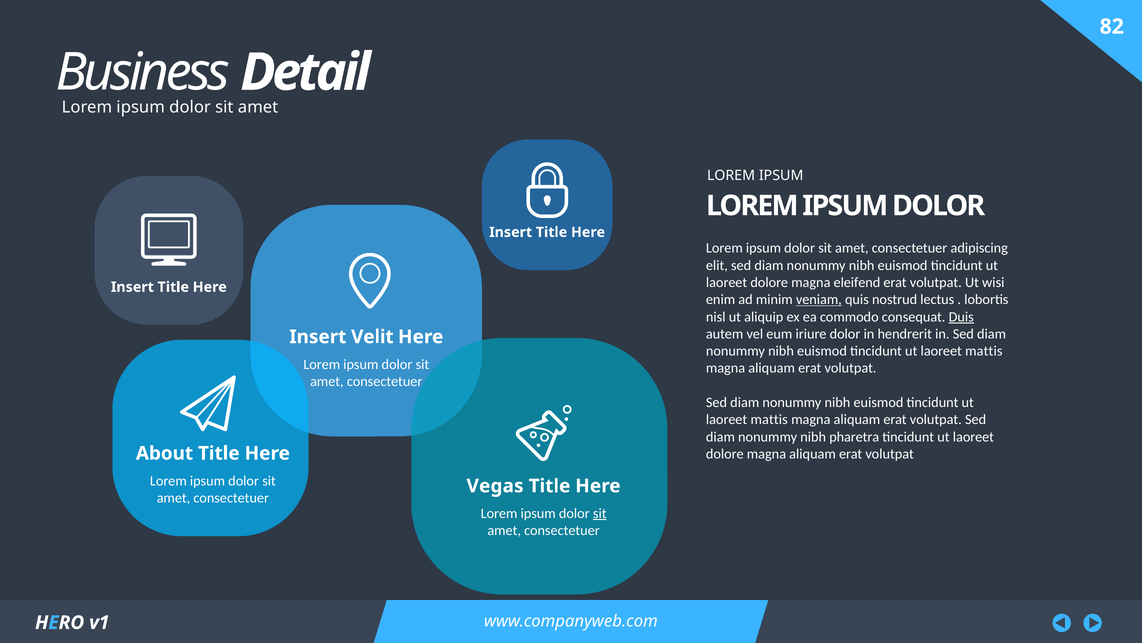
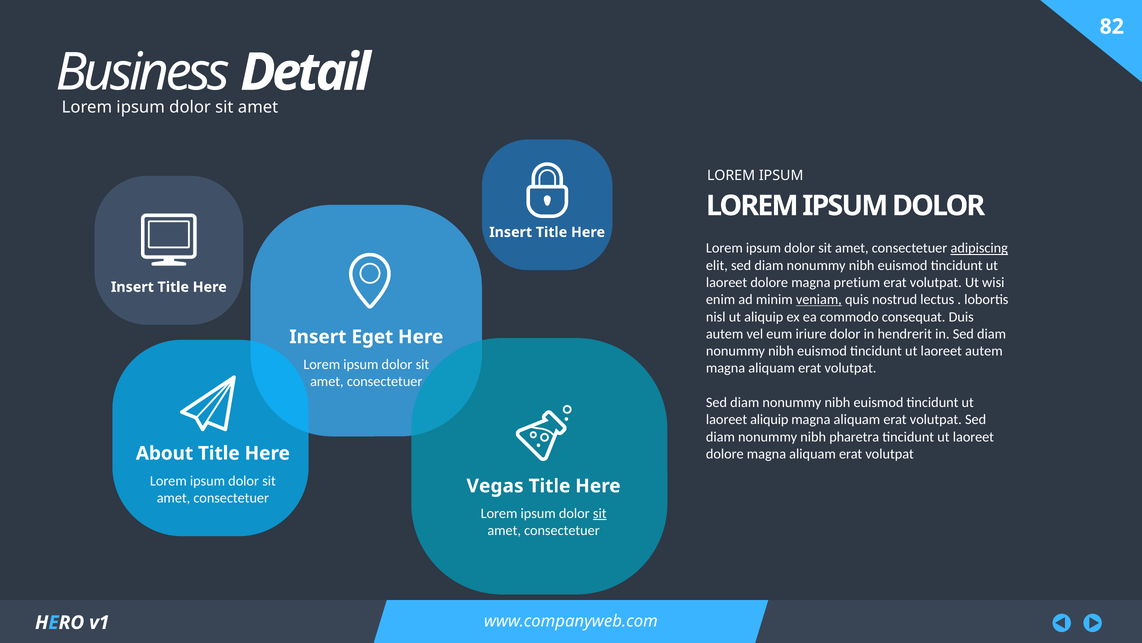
adipiscing underline: none -> present (979, 248)
eleifend: eleifend -> pretium (857, 282)
Duis underline: present -> none (961, 317)
Velit: Velit -> Eget (372, 337)
mattis: mattis -> autem (984, 351)
mattis: mattis -> aliquip (769, 419)
